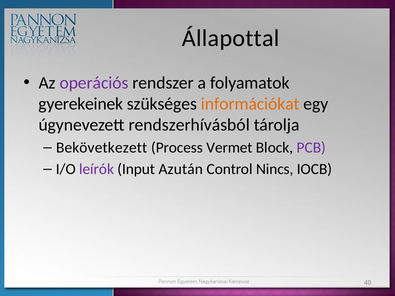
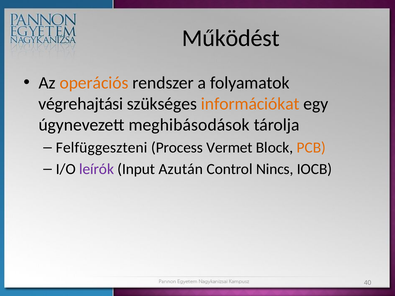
Állapottal: Állapottal -> Működést (231, 38)
operációs colour: purple -> orange (94, 83)
gyerekeinek: gyerekeinek -> végrehajtási (81, 104)
rendszerhívásból: rendszerhívásból -> meghibásodások (189, 125)
Bekövetkezett: Bekövetkezett -> Felfüggeszteni (102, 148)
PCB colour: purple -> orange (311, 148)
